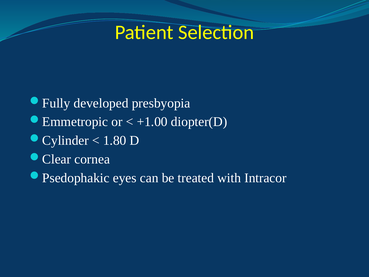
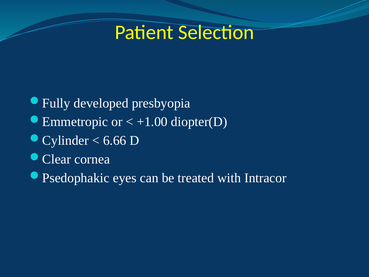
1.80: 1.80 -> 6.66 (115, 140)
